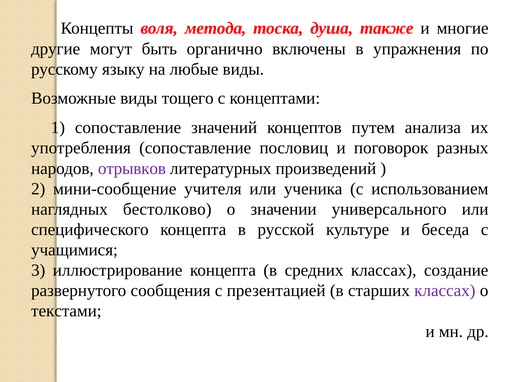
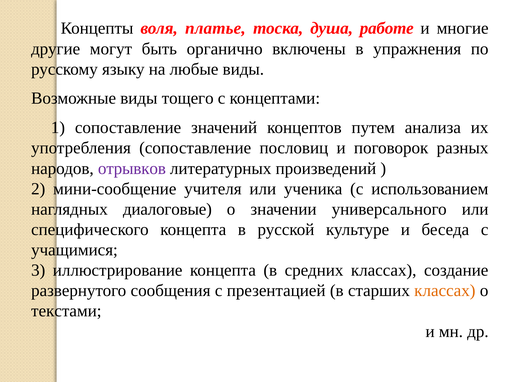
метода: метода -> платье (215, 28)
также: также -> работе (387, 28)
бестолково: бестолково -> диалоговые (167, 209)
классах colour: purple -> orange (445, 291)
